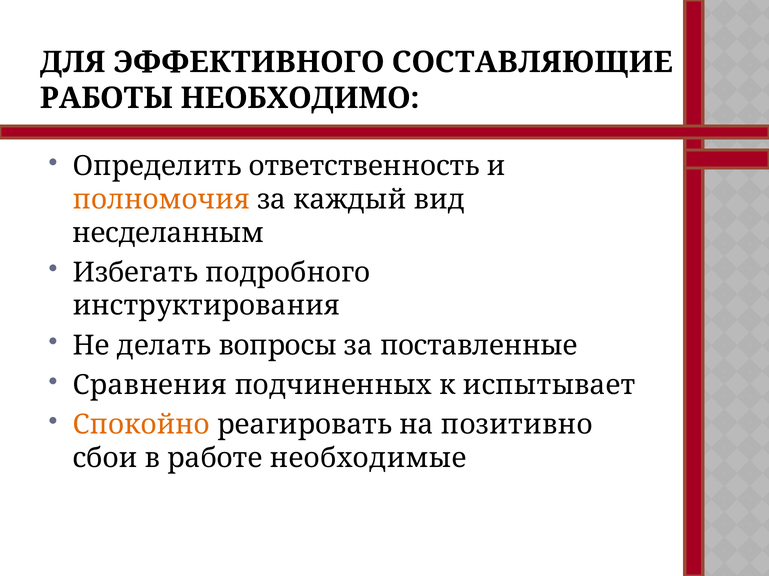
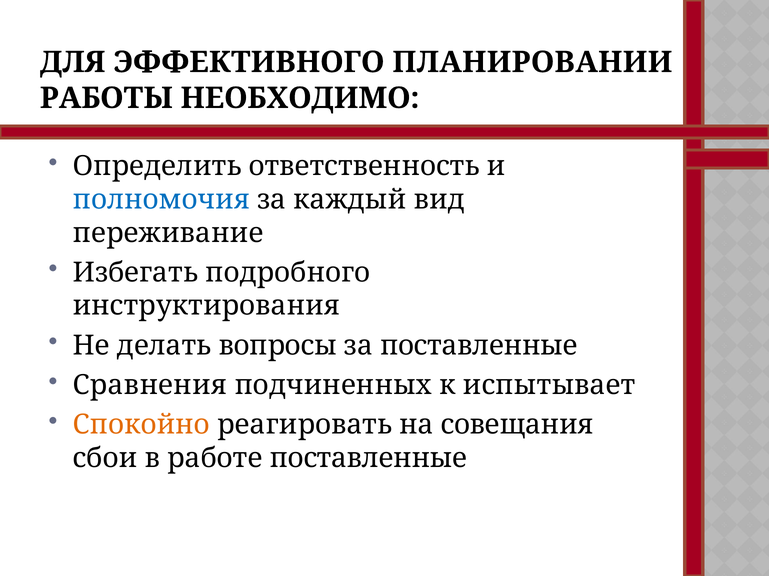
СОСТАВЛЯЮЩИЕ: СОСТАВЛЯЮЩИЕ -> ПЛАНИРОВАНИИ (532, 62)
полномочия colour: orange -> blue (161, 200)
несделанным: несделанным -> переживание (168, 233)
позитивно: позитивно -> совещания (517, 425)
работе необходимые: необходимые -> поставленные (369, 459)
